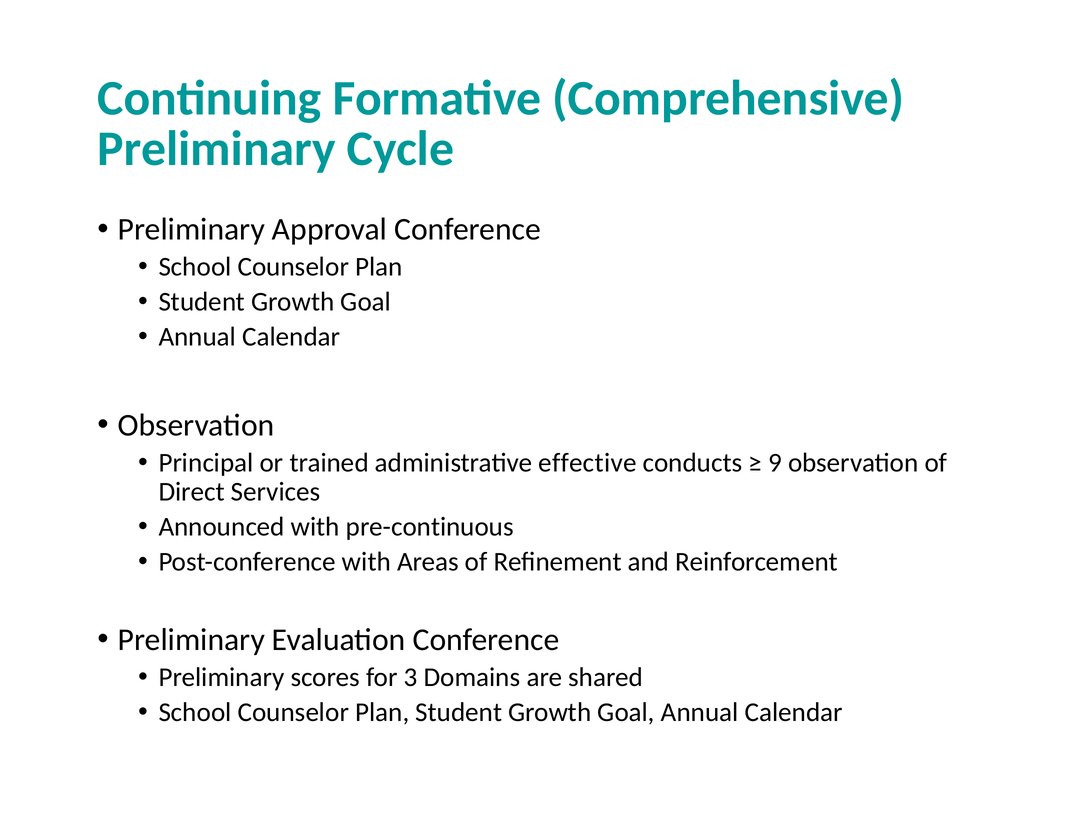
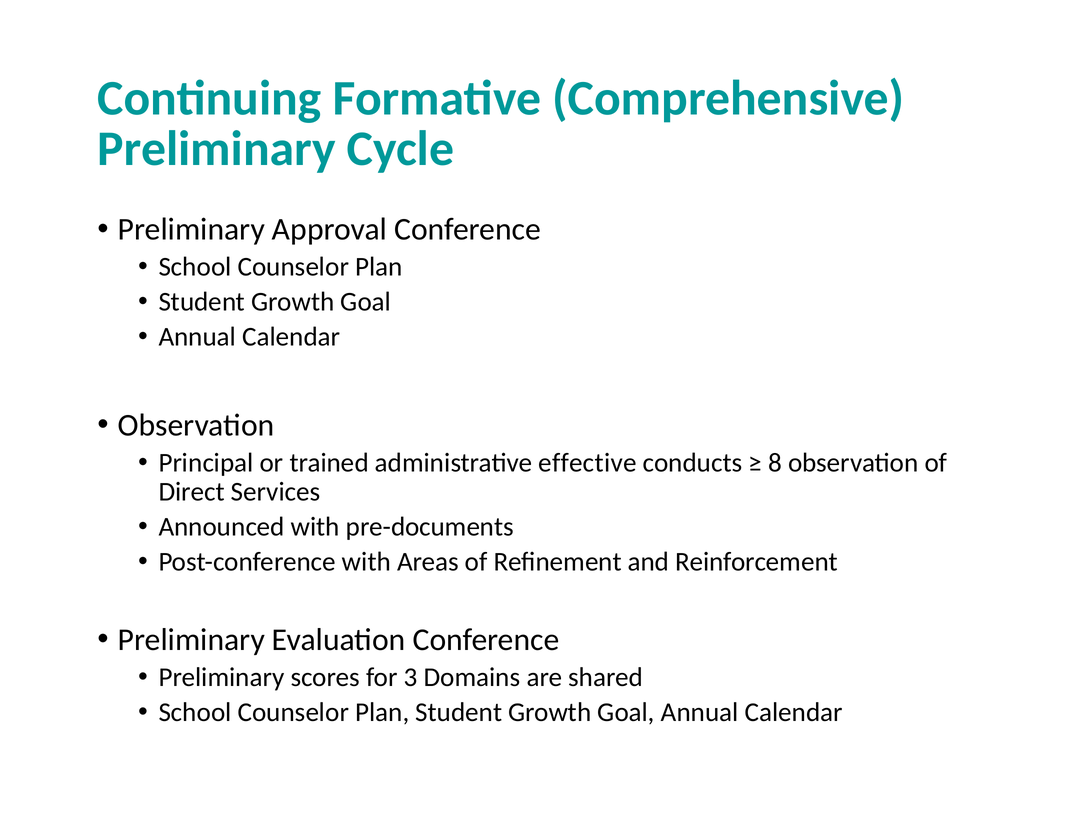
9: 9 -> 8 (775, 463)
pre-continuous: pre-continuous -> pre-documents (430, 527)
